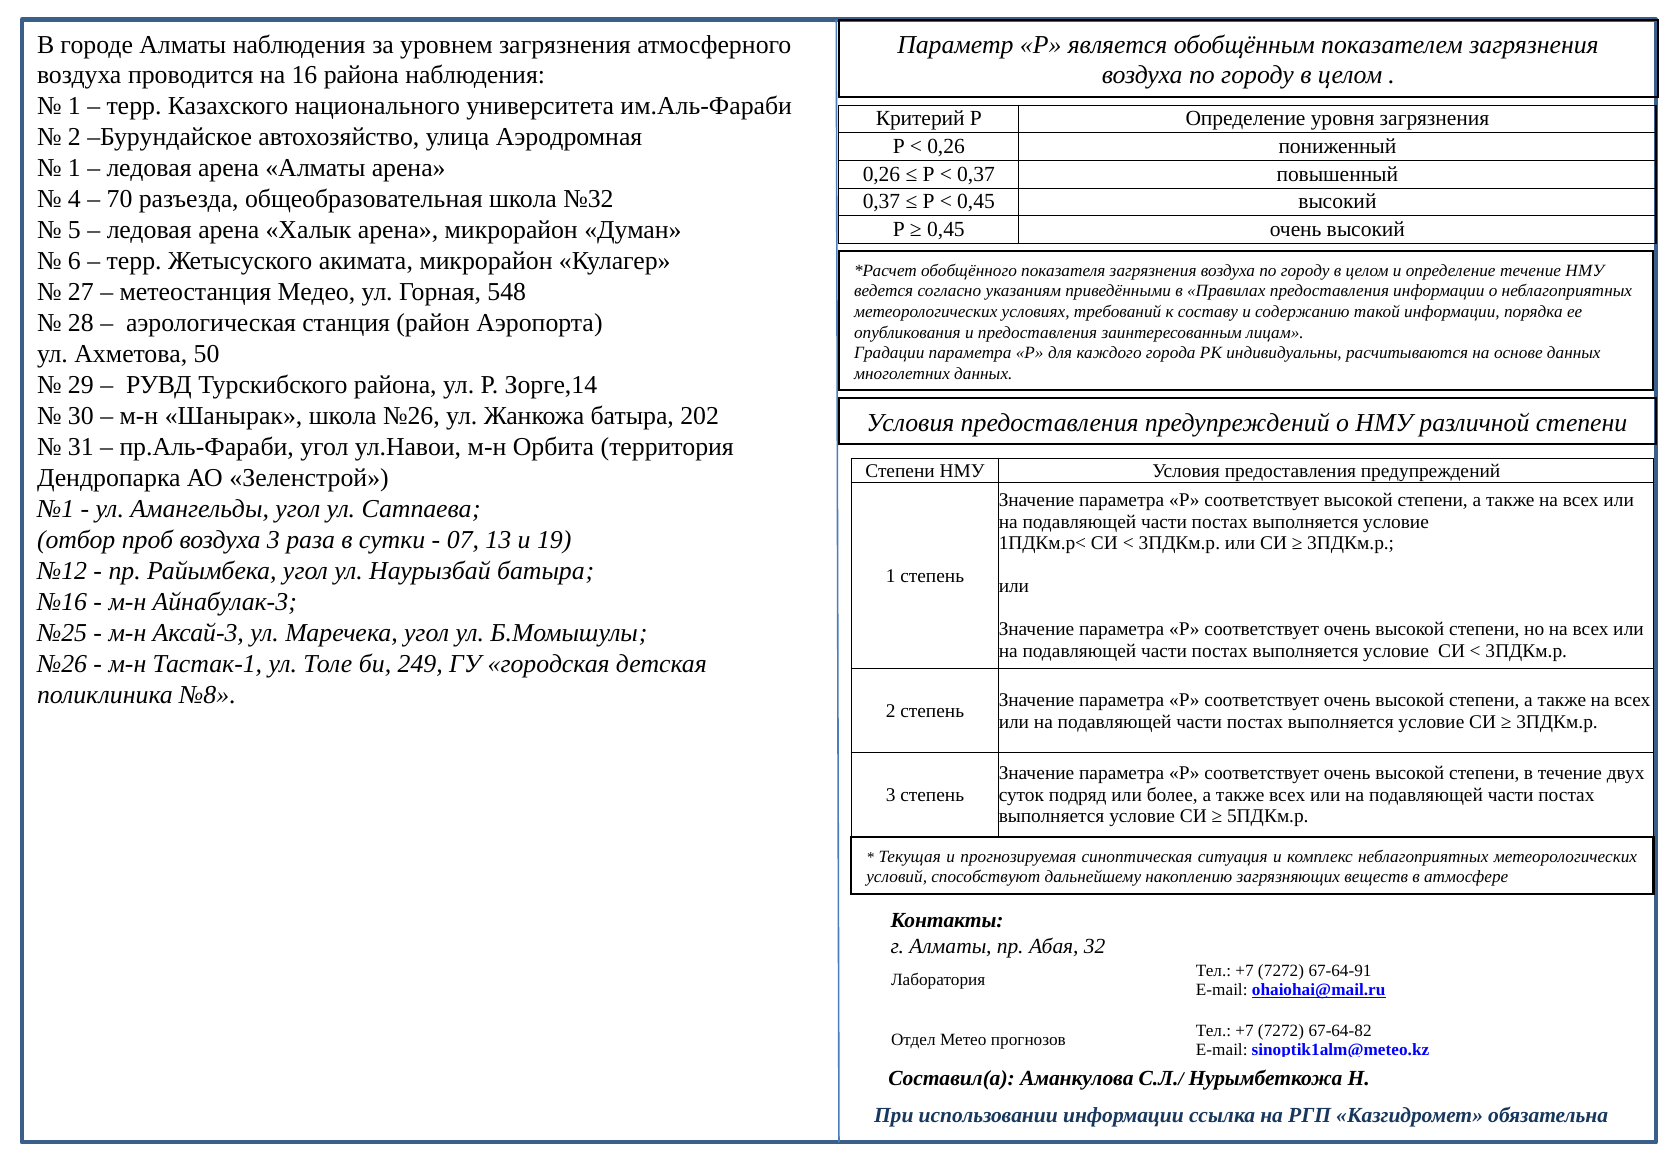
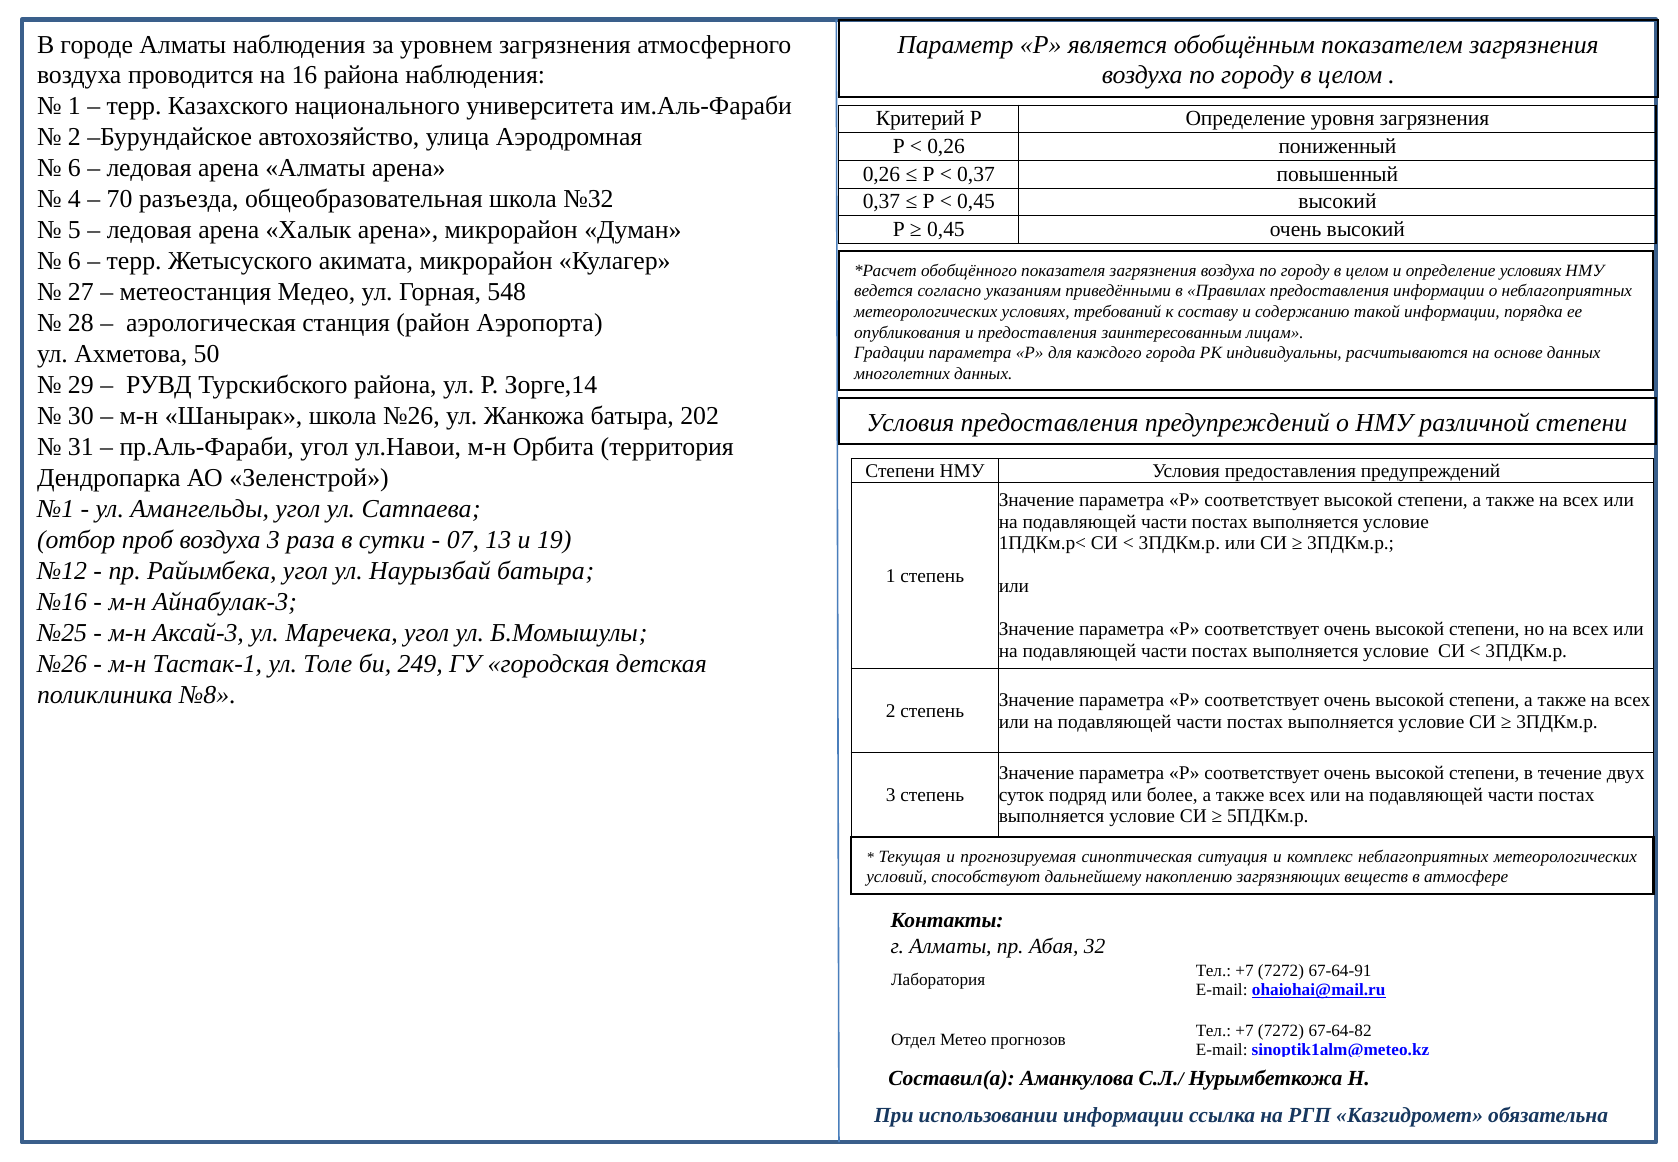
1: 1 -> 6 (74, 168)
определение течение: течение -> условиях (1531, 271)
